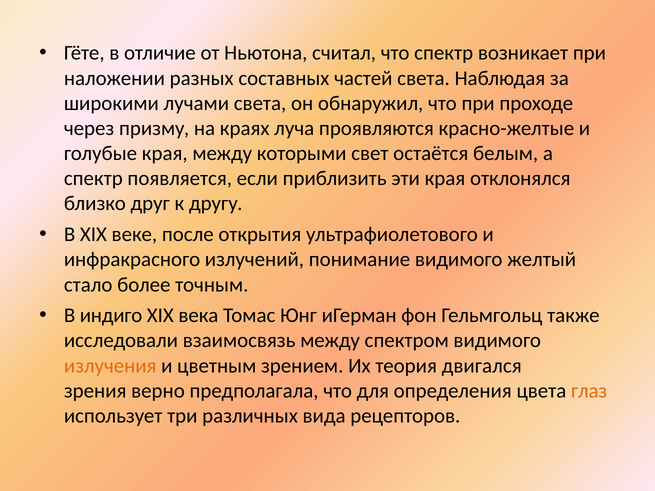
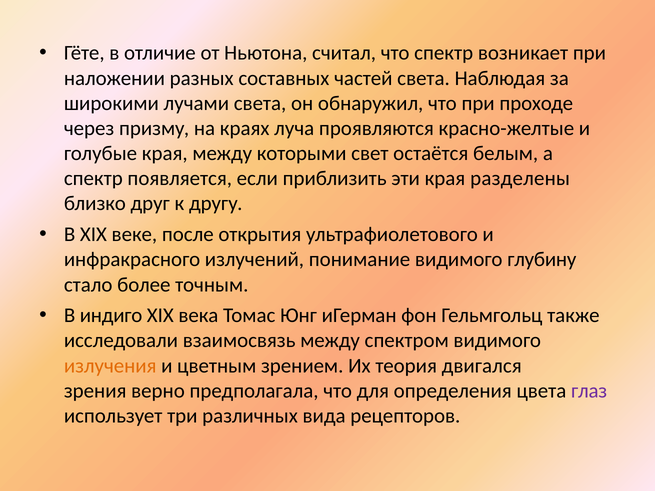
отклонялся: отклонялся -> разделены (520, 179)
желтый: желтый -> глубину (542, 260)
глаз colour: orange -> purple (589, 391)
